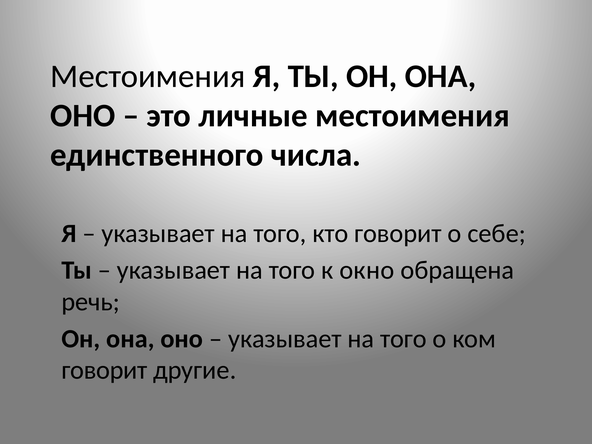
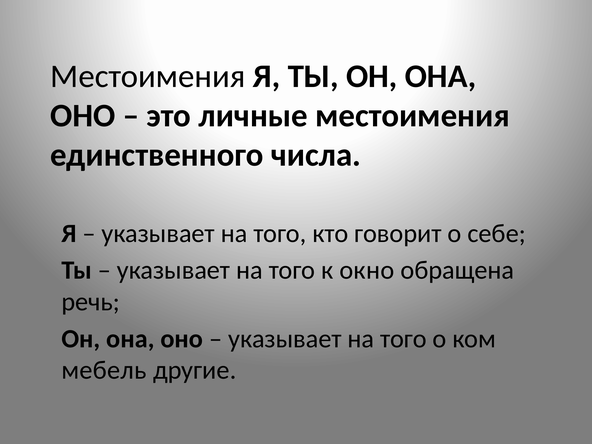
говорит: говорит -> мебель (104, 370)
